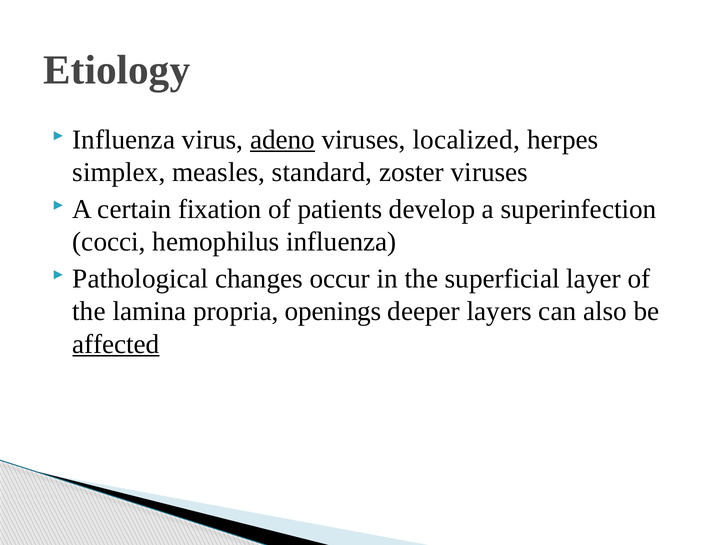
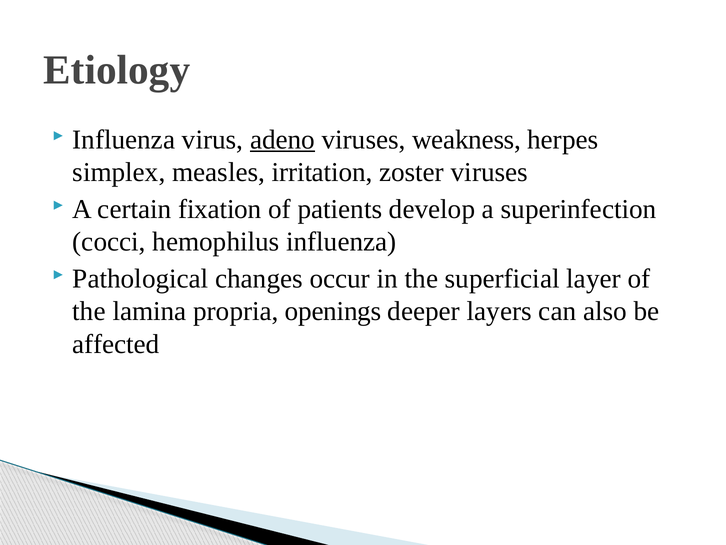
localized: localized -> weakness (467, 139)
standard: standard -> irritation (322, 172)
affected underline: present -> none (116, 344)
